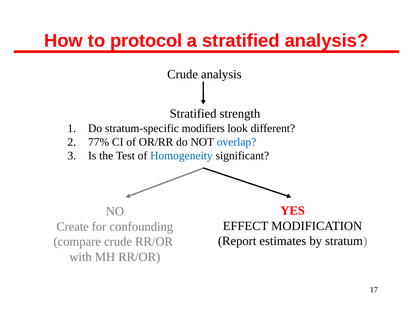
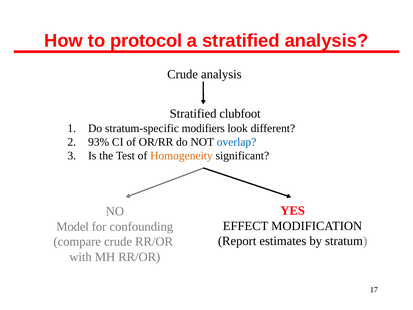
strength: strength -> clubfoot (240, 114)
77%: 77% -> 93% (99, 142)
Homogeneity colour: blue -> orange (181, 156)
Create: Create -> Model (73, 226)
